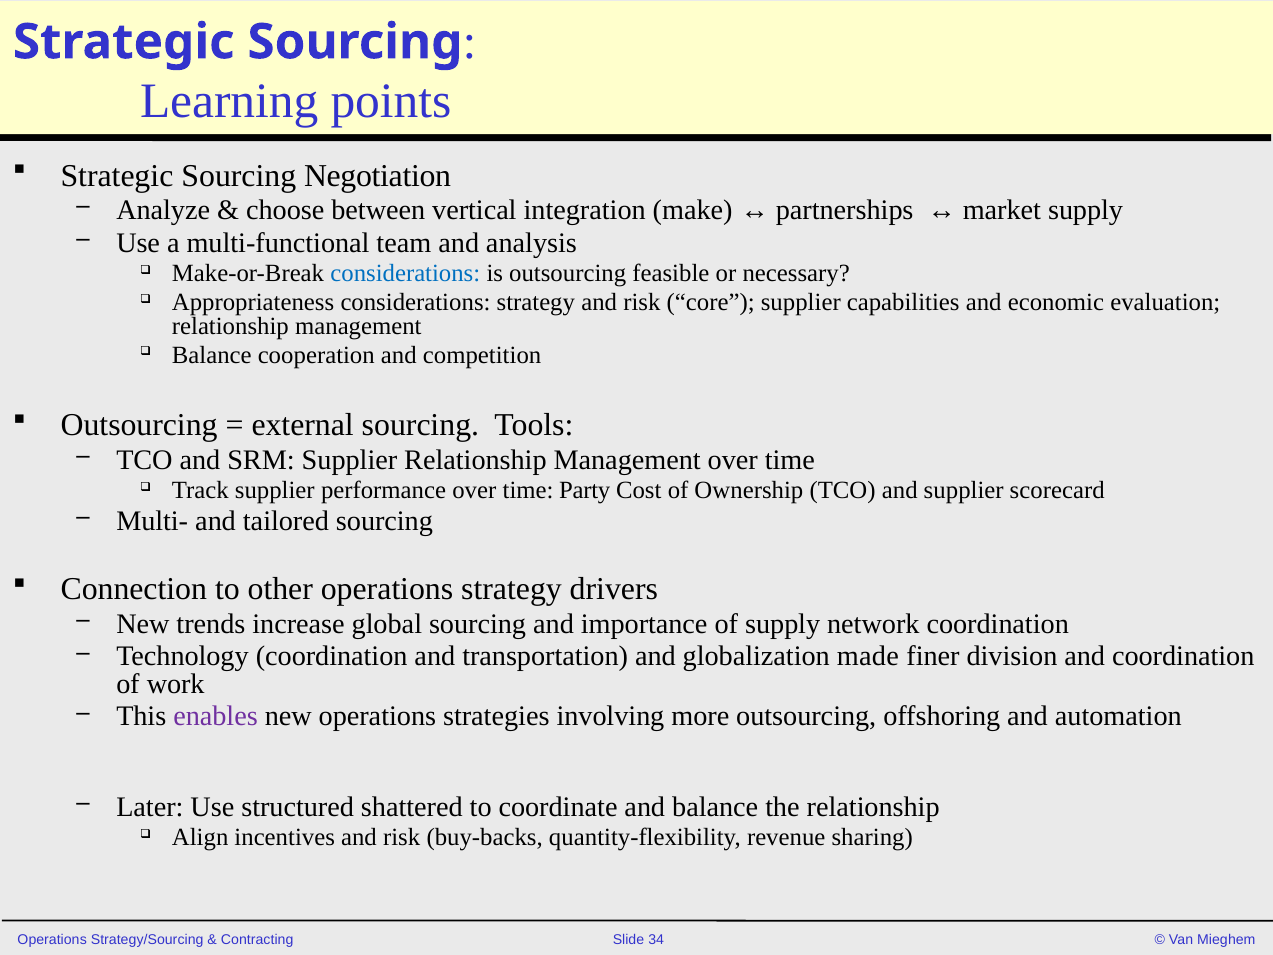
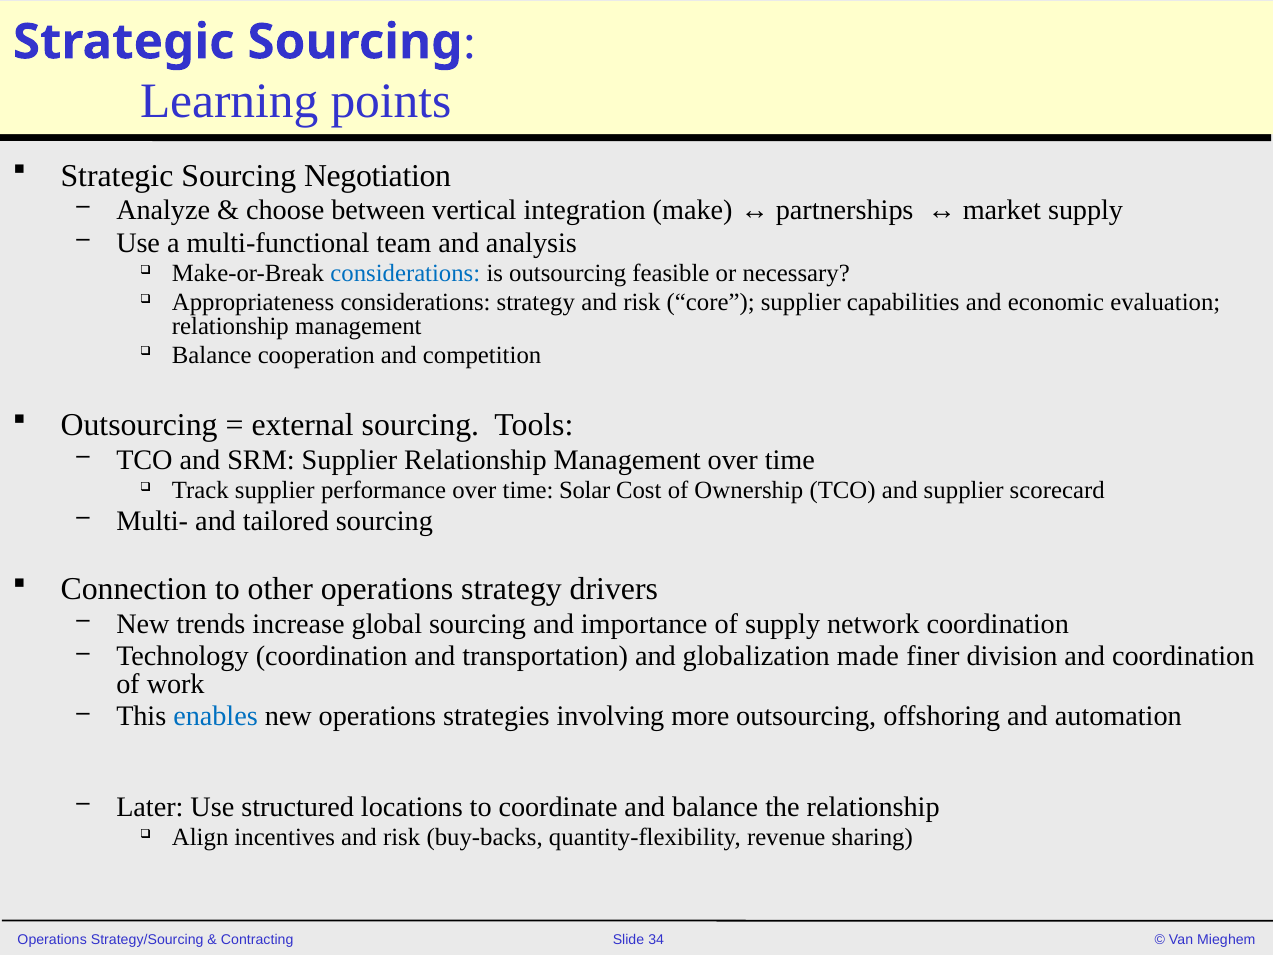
Party: Party -> Solar (585, 490)
enables colour: purple -> blue (216, 716)
shattered: shattered -> locations (412, 807)
